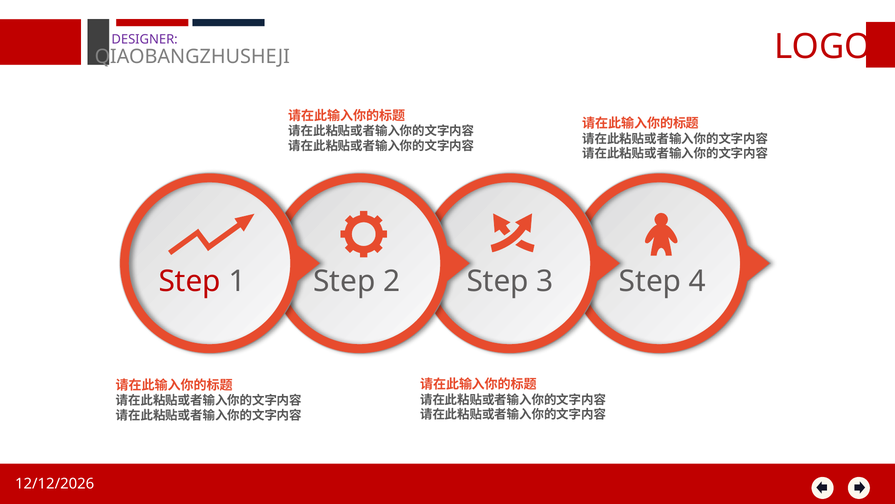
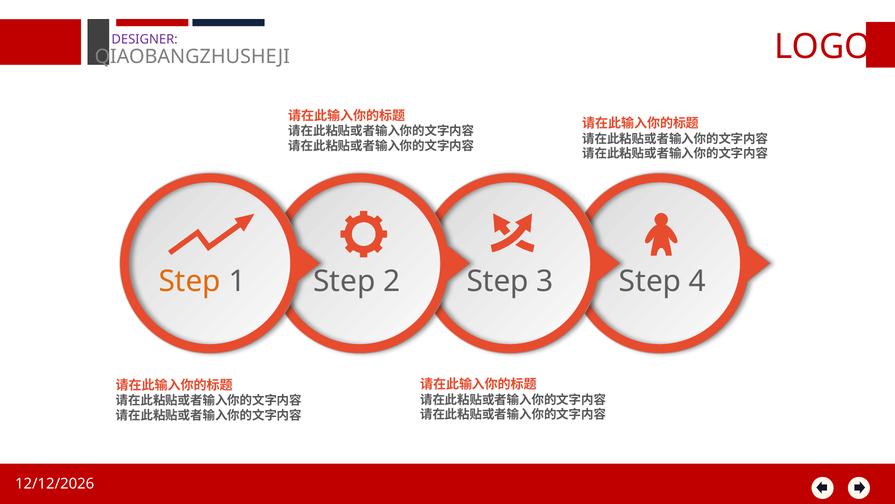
Step colour: red -> orange (190, 281)
